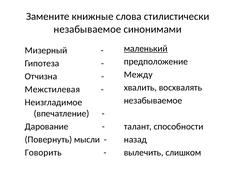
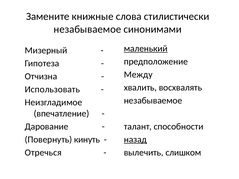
Межстилевая: Межстилевая -> Использовать (52, 89)
мысли: мысли -> кинуть (87, 140)
назад underline: none -> present (135, 140)
Говорить: Говорить -> Отречься (43, 153)
